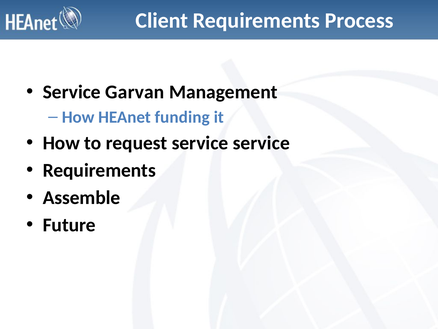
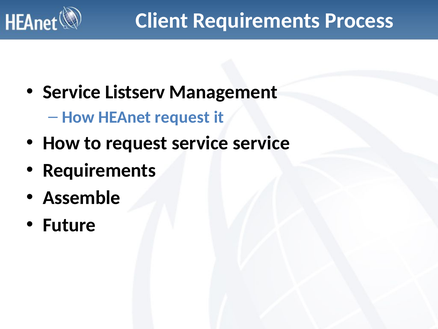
Garvan: Garvan -> Listserv (135, 92)
HEAnet funding: funding -> request (182, 117)
